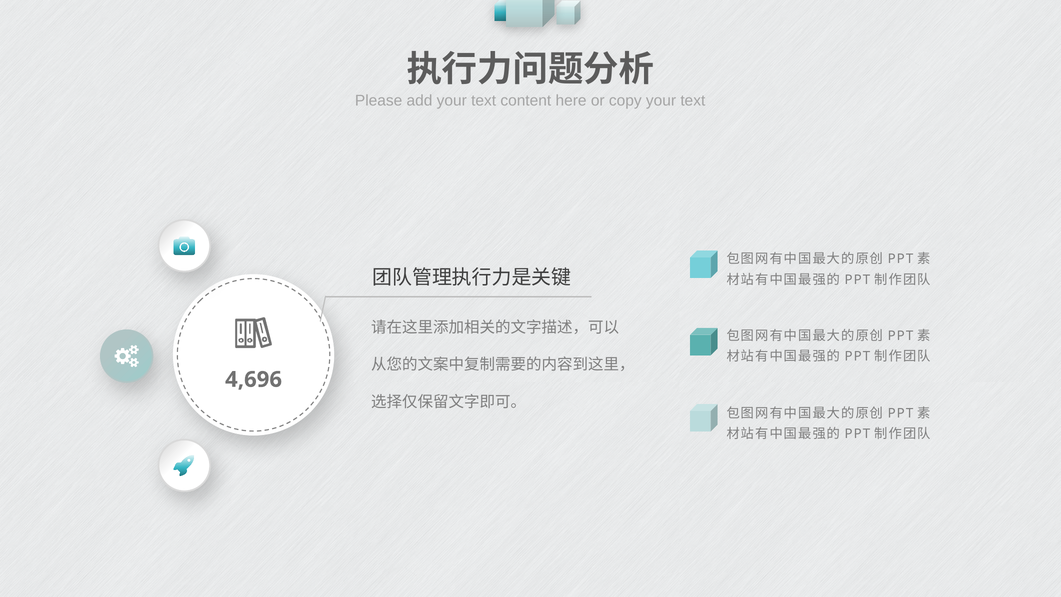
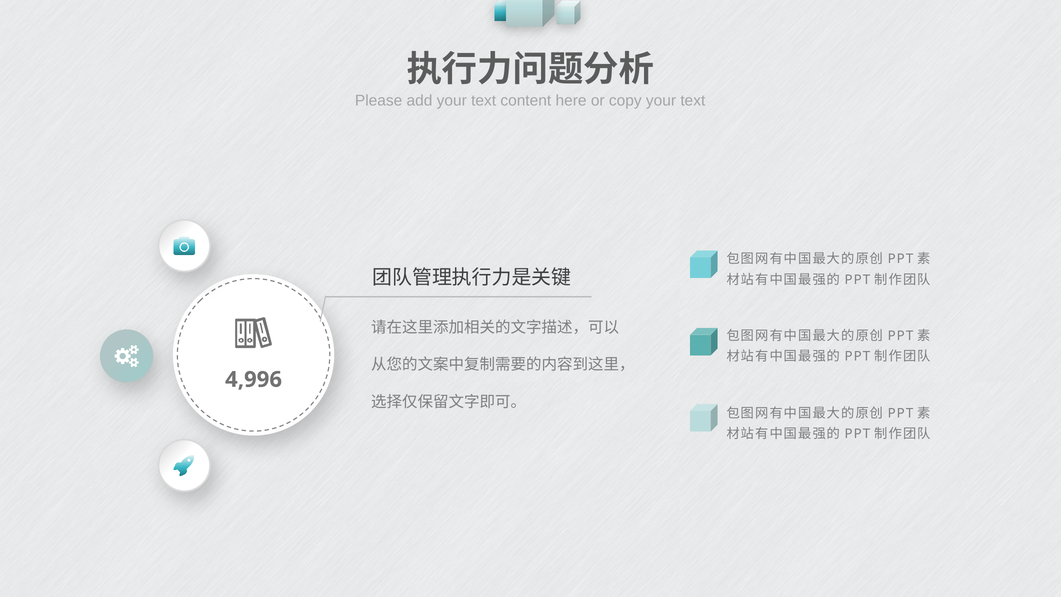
4,696: 4,696 -> 4,996 (254, 379)
